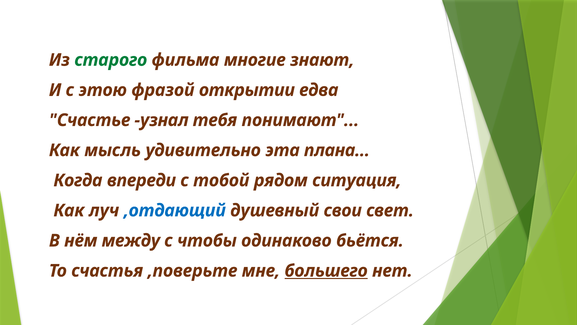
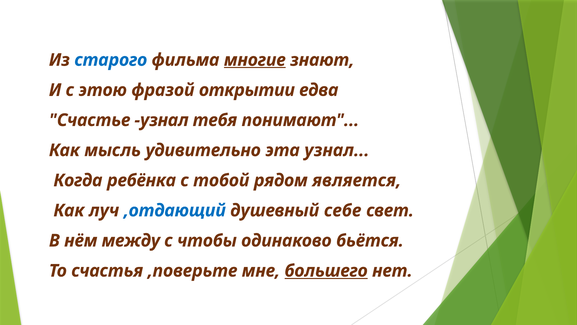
старого colour: green -> blue (111, 60)
многие underline: none -> present (255, 60)
эта плана: плана -> узнал (337, 150)
впереди: впереди -> ребёнка (141, 180)
ситуация: ситуация -> является (357, 180)
свои: свои -> себе (343, 210)
